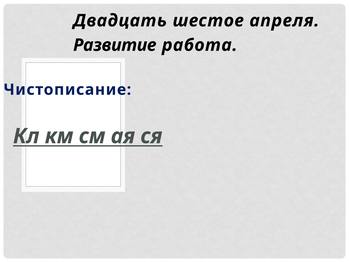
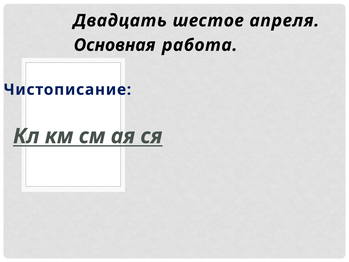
Развитие: Развитие -> Основная (115, 45)
